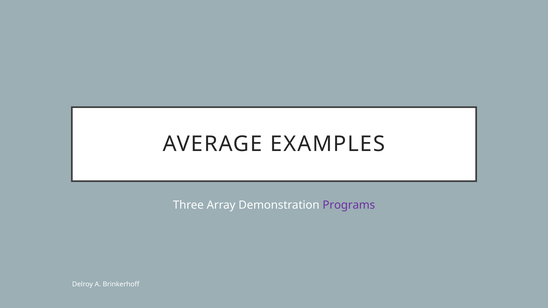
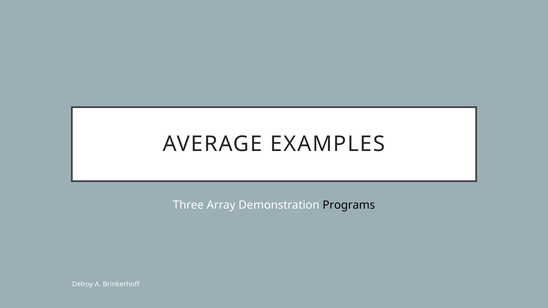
Programs colour: purple -> black (349, 205)
